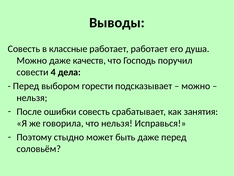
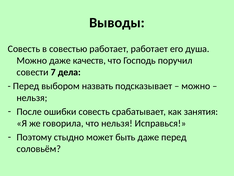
классные: классные -> совестью (68, 49)
4: 4 -> 7 (53, 72)
горести: горести -> назвать (98, 86)
